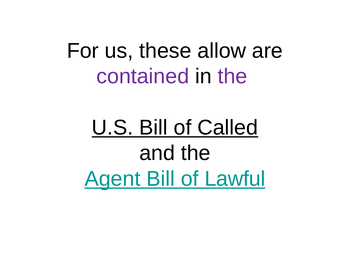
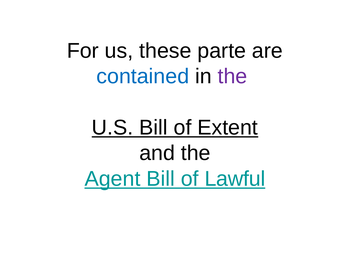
allow: allow -> parte (222, 51)
contained colour: purple -> blue (143, 76)
Called: Called -> Extent (228, 128)
